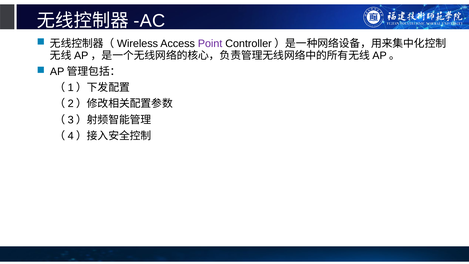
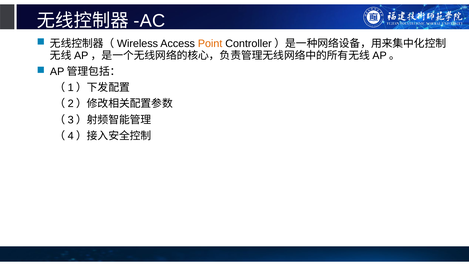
Point colour: purple -> orange (210, 43)
